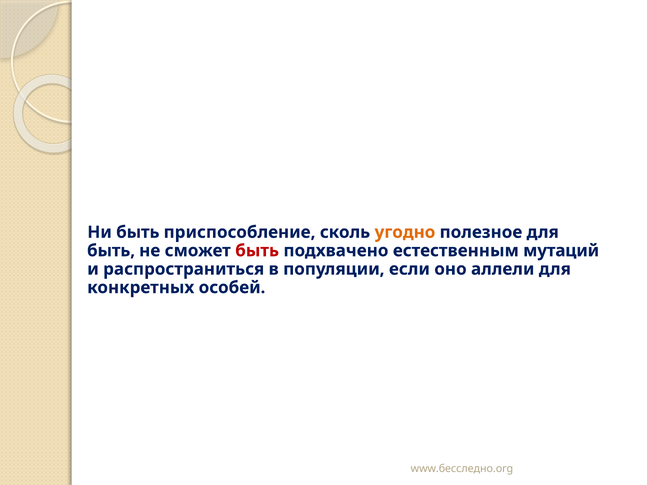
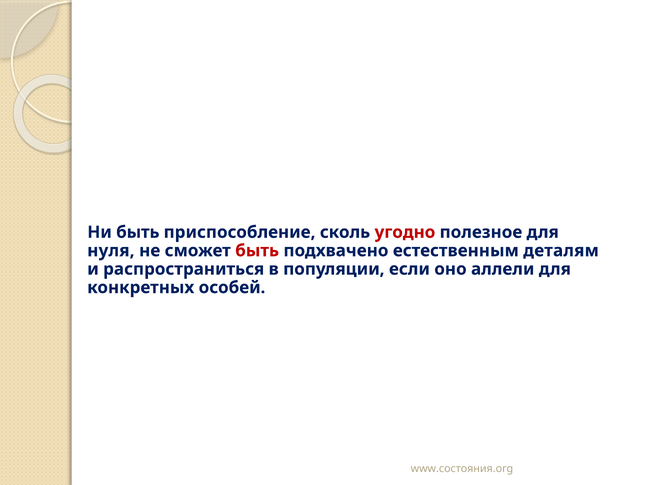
угодно colour: orange -> red (405, 232)
быть: быть -> нуля (111, 251)
мутаций: мутаций -> деталям (561, 251)
www.бесследно.org: www.бесследно.org -> www.состояния.org (462, 469)
